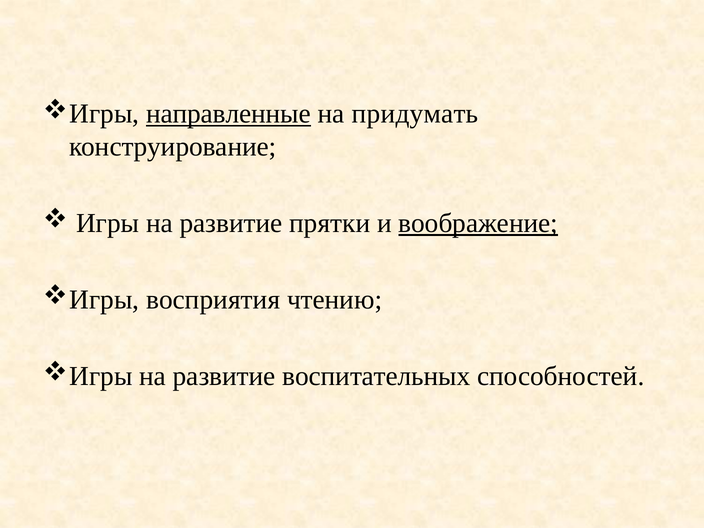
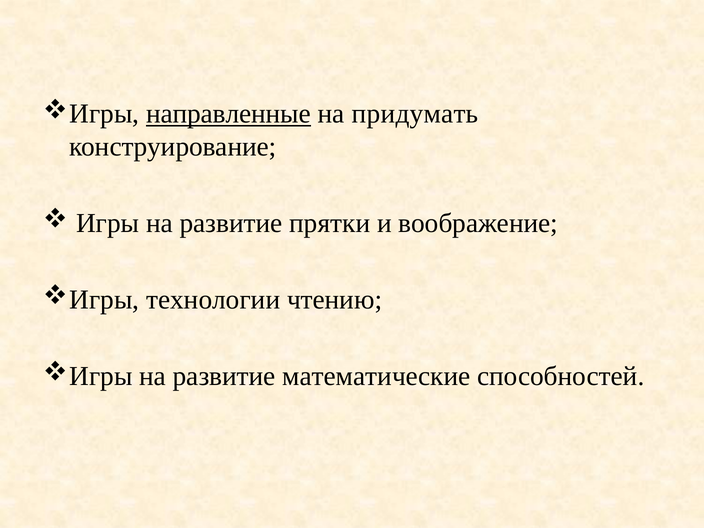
воображение underline: present -> none (478, 223)
восприятия: восприятия -> технологии (213, 300)
воспитательных: воспитательных -> математические (376, 376)
